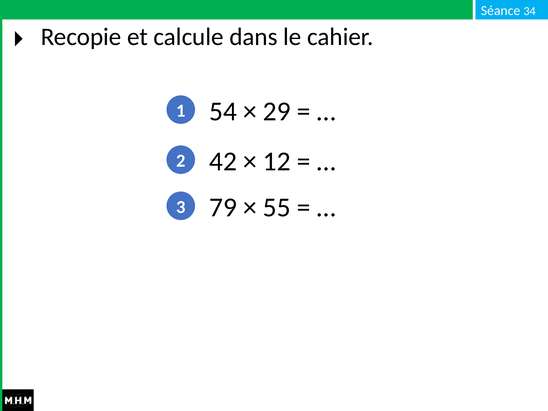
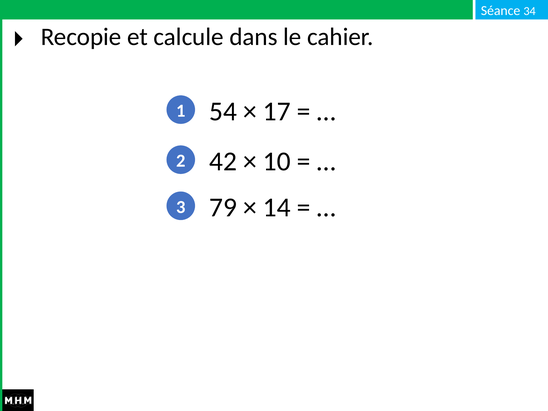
29: 29 -> 17 (277, 111)
12: 12 -> 10 (277, 161)
55: 55 -> 14 (277, 207)
